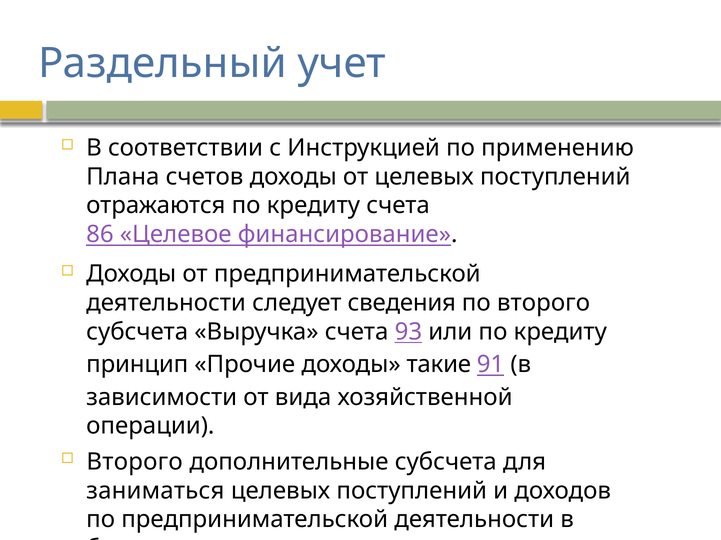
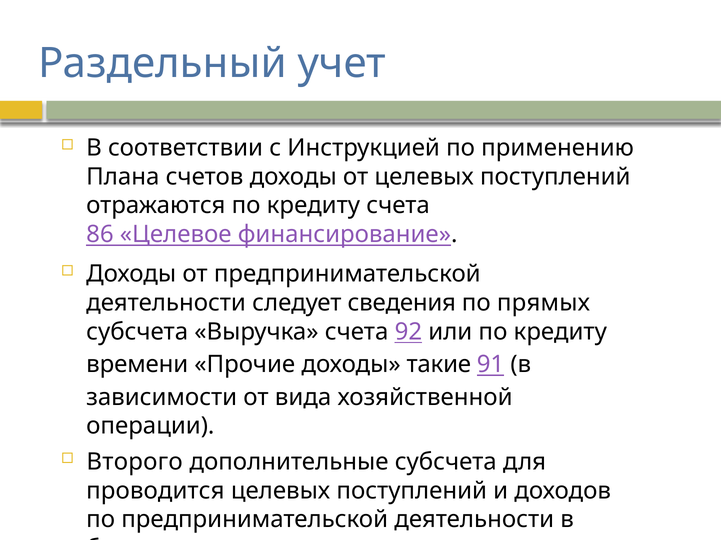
по второго: второго -> прямых (543, 303)
93: 93 -> 92 (408, 332)
принцип: принцип -> времени (137, 365)
заниматься: заниматься -> проводится (155, 491)
